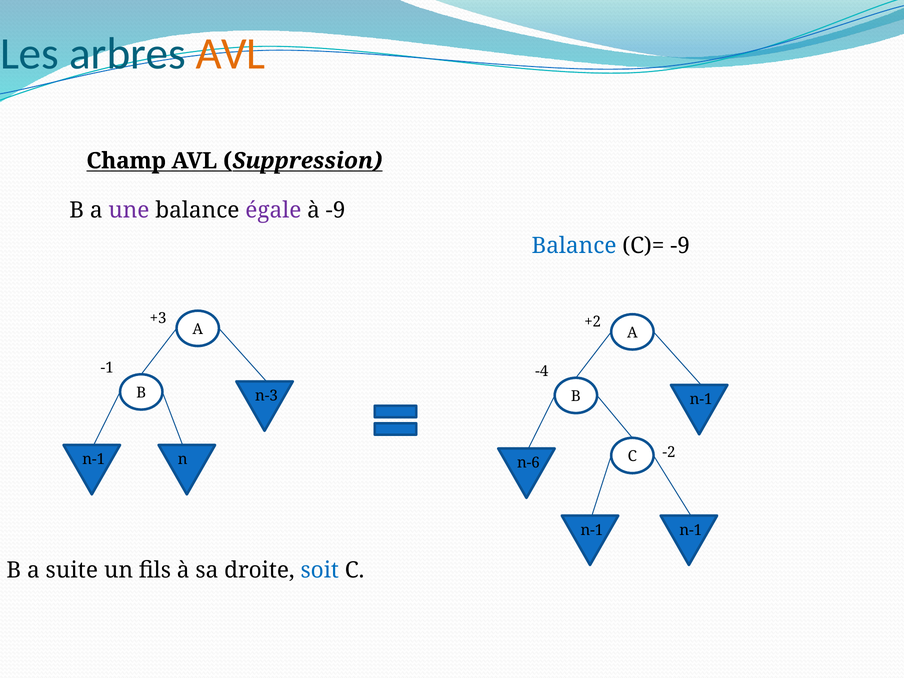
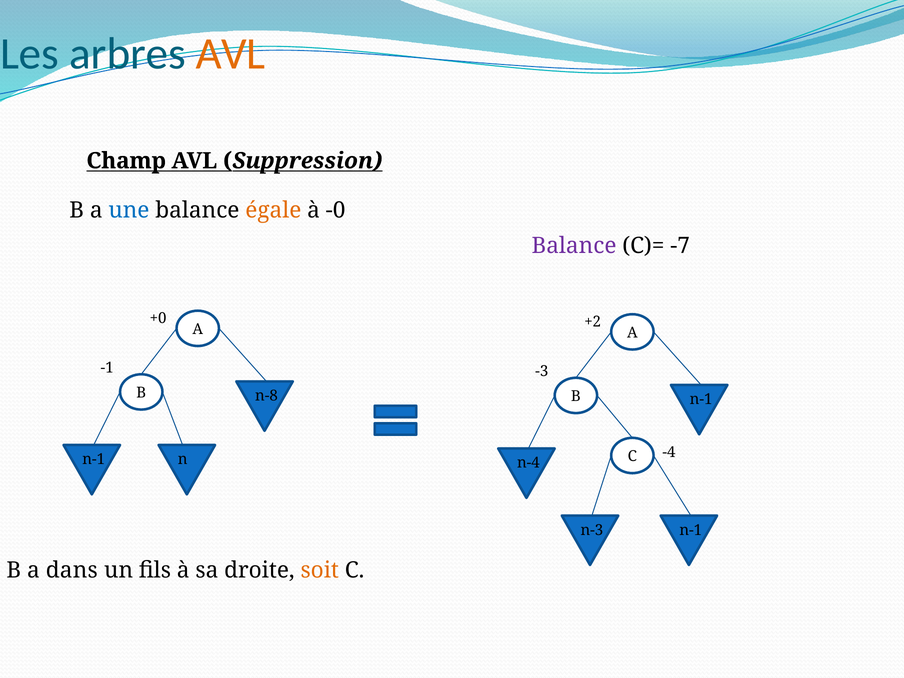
une colour: purple -> blue (129, 210)
égale colour: purple -> orange (273, 210)
à -9: -9 -> -0 (336, 210)
Balance colour: blue -> purple (574, 246)
C)= -9: -9 -> -7 (680, 246)
+3: +3 -> +0 (158, 318)
-4: -4 -> -3 (542, 371)
n-3: n-3 -> n-8 (266, 396)
-2: -2 -> -4 (669, 452)
n-6: n-6 -> n-4 (528, 463)
n-1: n-1 -> n-3 (592, 530)
suite: suite -> dans (72, 570)
soit colour: blue -> orange (320, 570)
